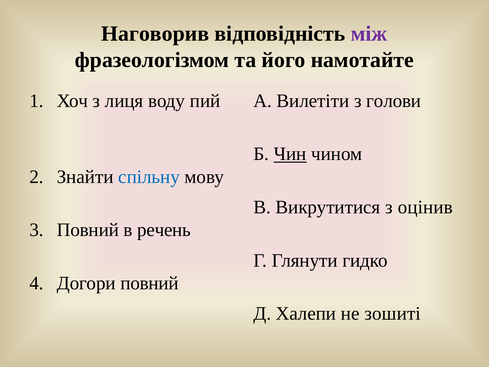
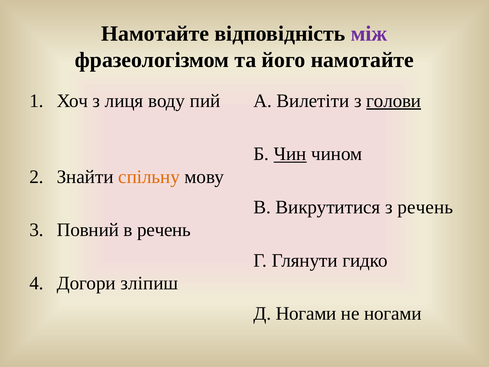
Наговорив: Наговорив -> Намотайте (155, 34)
голови underline: none -> present (394, 101)
спільну colour: blue -> orange (149, 177)
з оцінив: оцінив -> речень (425, 207)
Догори повний: повний -> зліпиш (149, 283)
Д Халепи: Халепи -> Ногами (306, 313)
не зошиті: зошиті -> ногами (393, 313)
